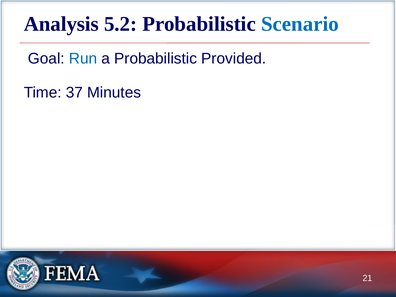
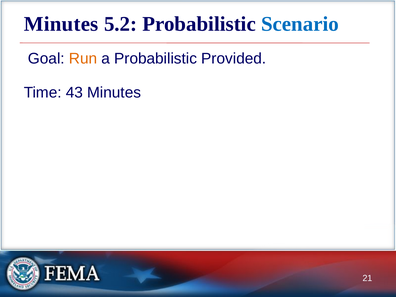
Analysis: Analysis -> Minutes (61, 24)
Run colour: blue -> orange (83, 59)
37: 37 -> 43 (74, 92)
